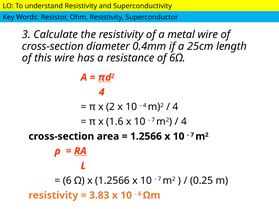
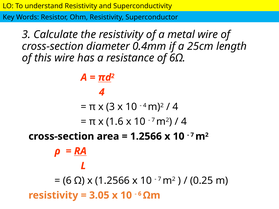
x 2: 2 -> 3 (111, 107)
3.83: 3.83 -> 3.05 (99, 196)
